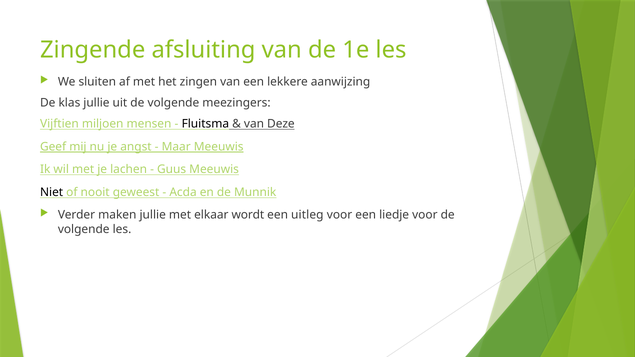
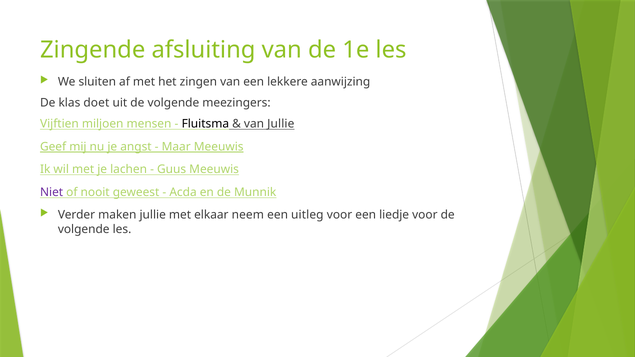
klas jullie: jullie -> doet (96, 103)
van Deze: Deze -> Jullie (281, 124)
Niet colour: black -> purple (52, 192)
wordt: wordt -> neem (248, 215)
